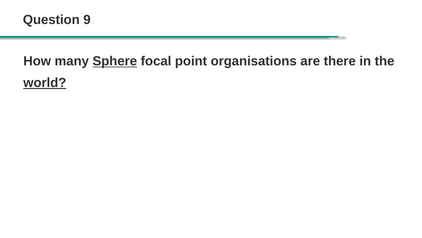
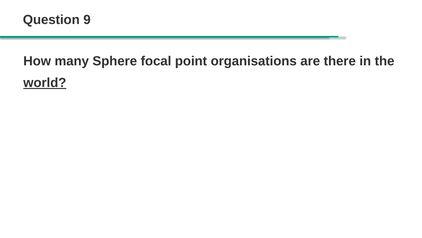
Sphere underline: present -> none (115, 61)
